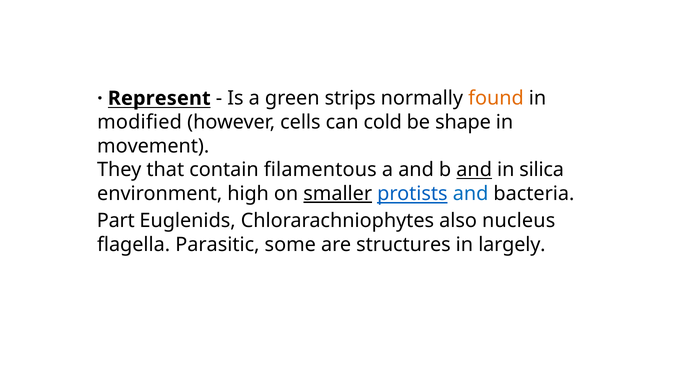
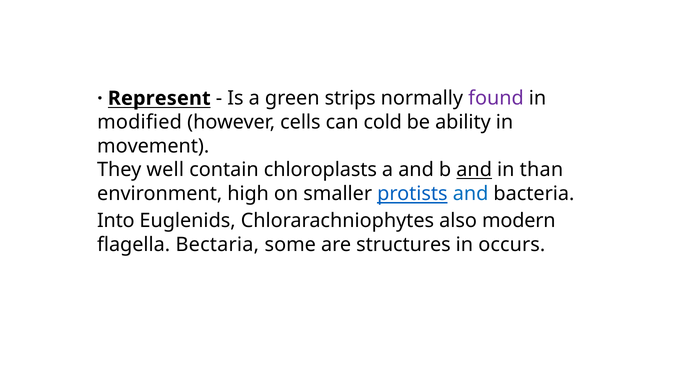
found colour: orange -> purple (496, 98)
shape: shape -> ability (463, 122)
that: that -> well (165, 170)
filamentous: filamentous -> chloroplasts (320, 170)
silica: silica -> than (541, 170)
smaller underline: present -> none (338, 194)
Part: Part -> Into (116, 221)
nucleus: nucleus -> modern (519, 221)
Parasitic: Parasitic -> Bectaria (217, 245)
largely: largely -> occurs (512, 245)
